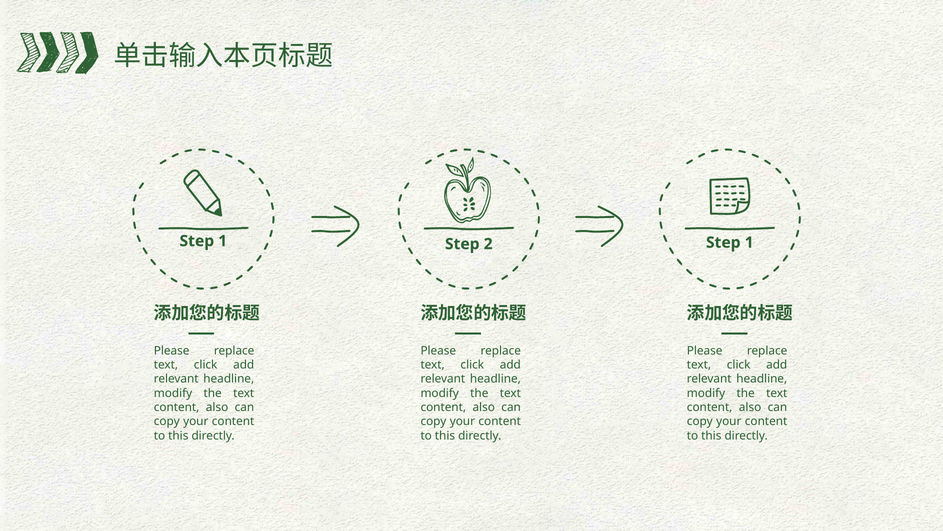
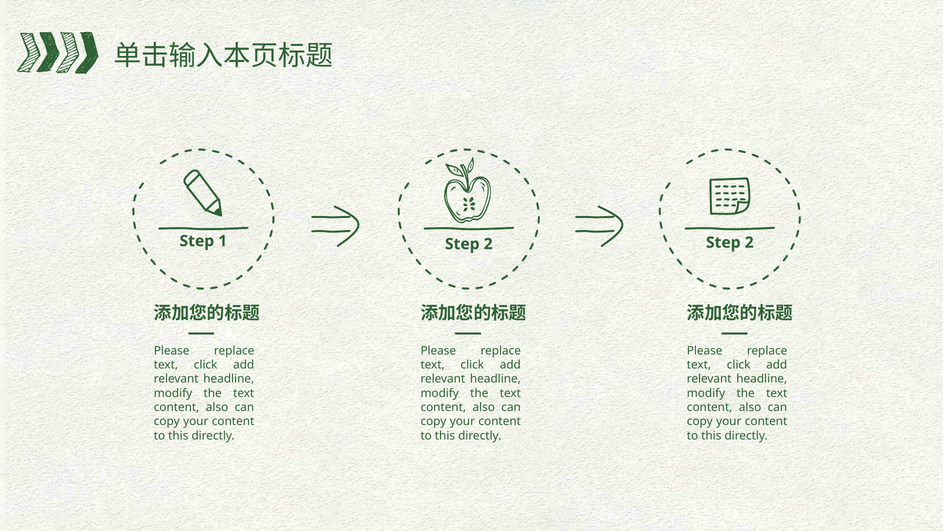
2 Step 1: 1 -> 2 (749, 242)
